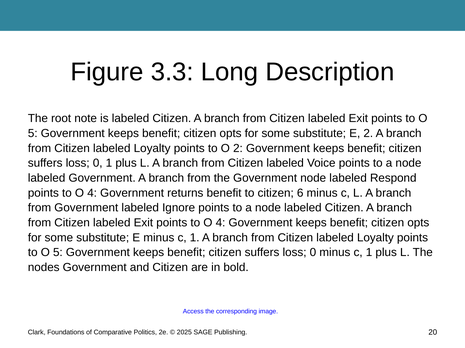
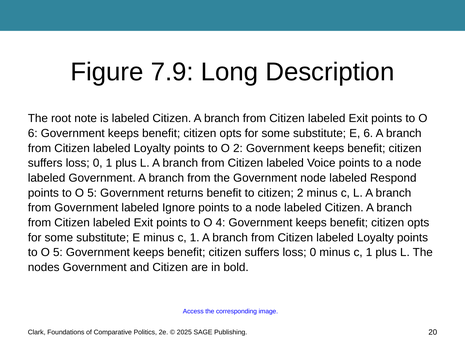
3.3: 3.3 -> 7.9 (172, 72)
5: 5 -> 6 (33, 134)
E 2: 2 -> 6 (368, 134)
4: 4 -> 5 (92, 193)
citizen 6: 6 -> 2 (300, 193)
